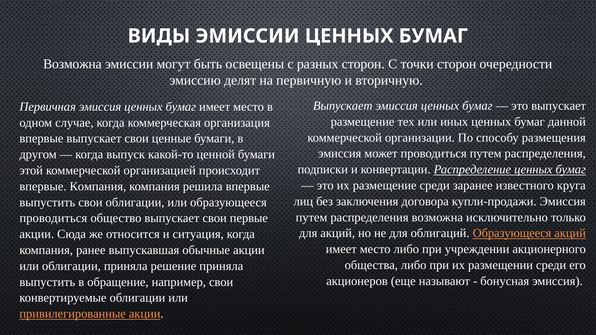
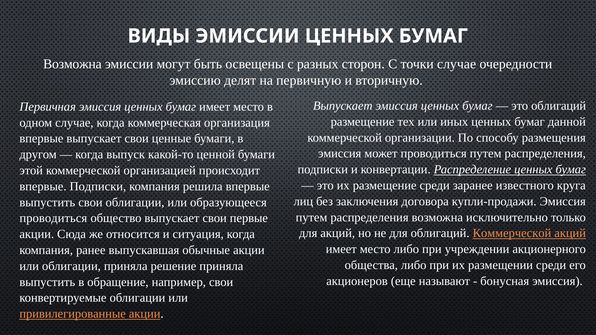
точки сторон: сторон -> случае (457, 64)
это выпускает: выпускает -> облигаций (559, 106)
впервые Компания: Компания -> Подписки (98, 186)
облигаций Образующееся: Образующееся -> Коммерческой (512, 233)
